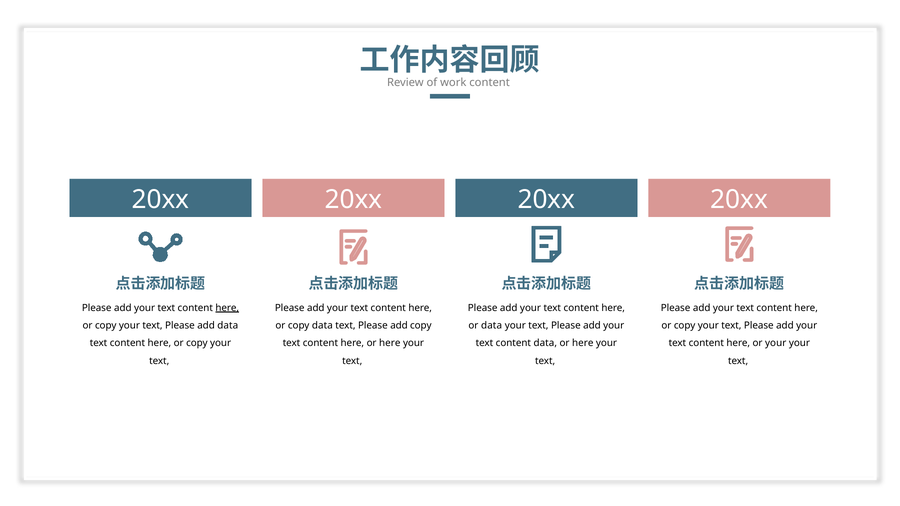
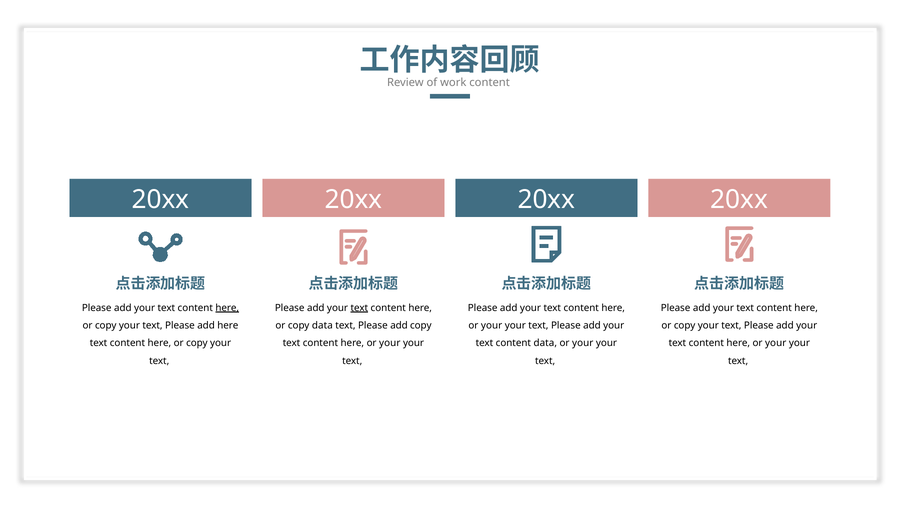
text underline: none -> present (359, 308)
add data: data -> here (228, 326)
data: data -> your (492, 326)
here: here -> your (390, 343)
here: here -> your (583, 343)
